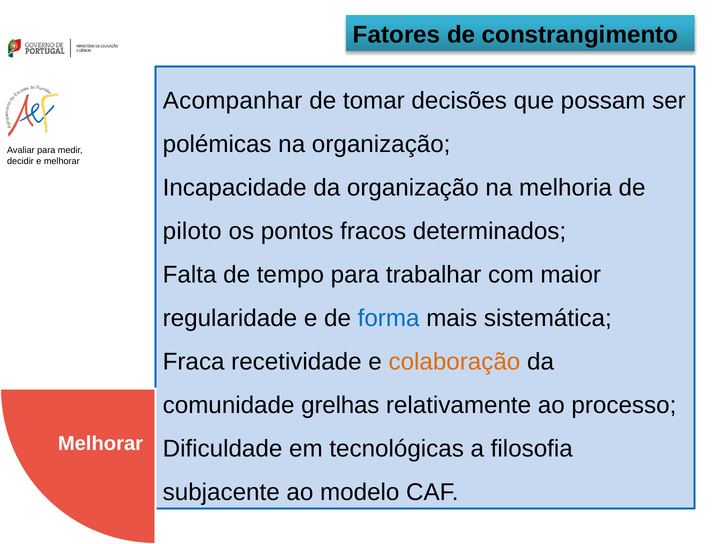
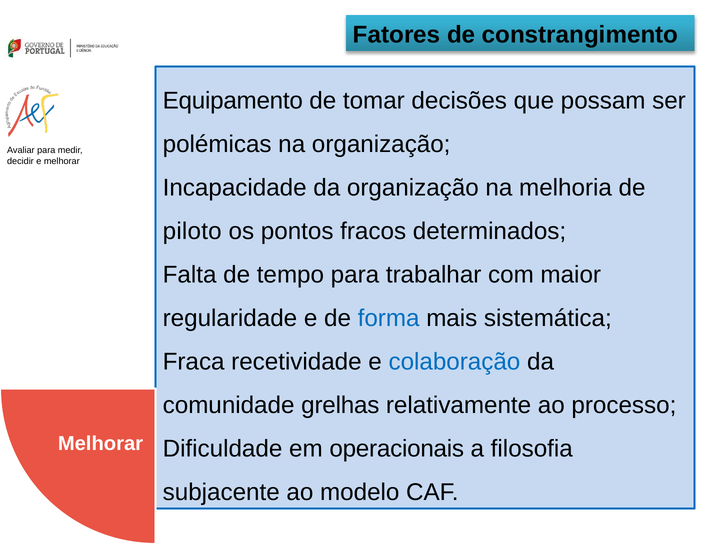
Acompanhar: Acompanhar -> Equipamento (233, 101)
colaboração colour: orange -> blue (454, 362)
tecnológicas: tecnológicas -> operacionais (397, 449)
